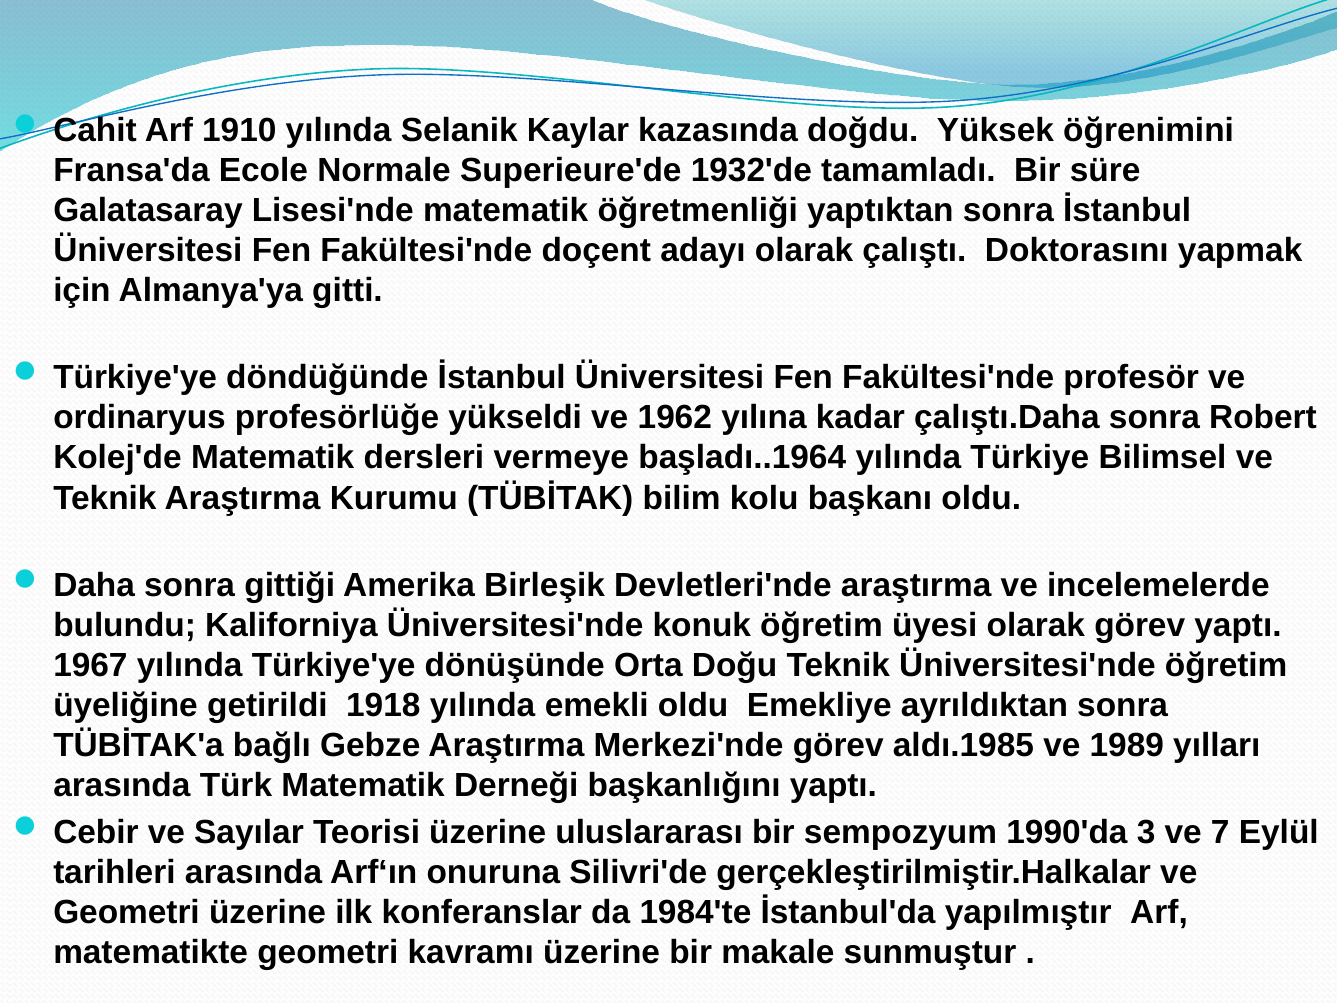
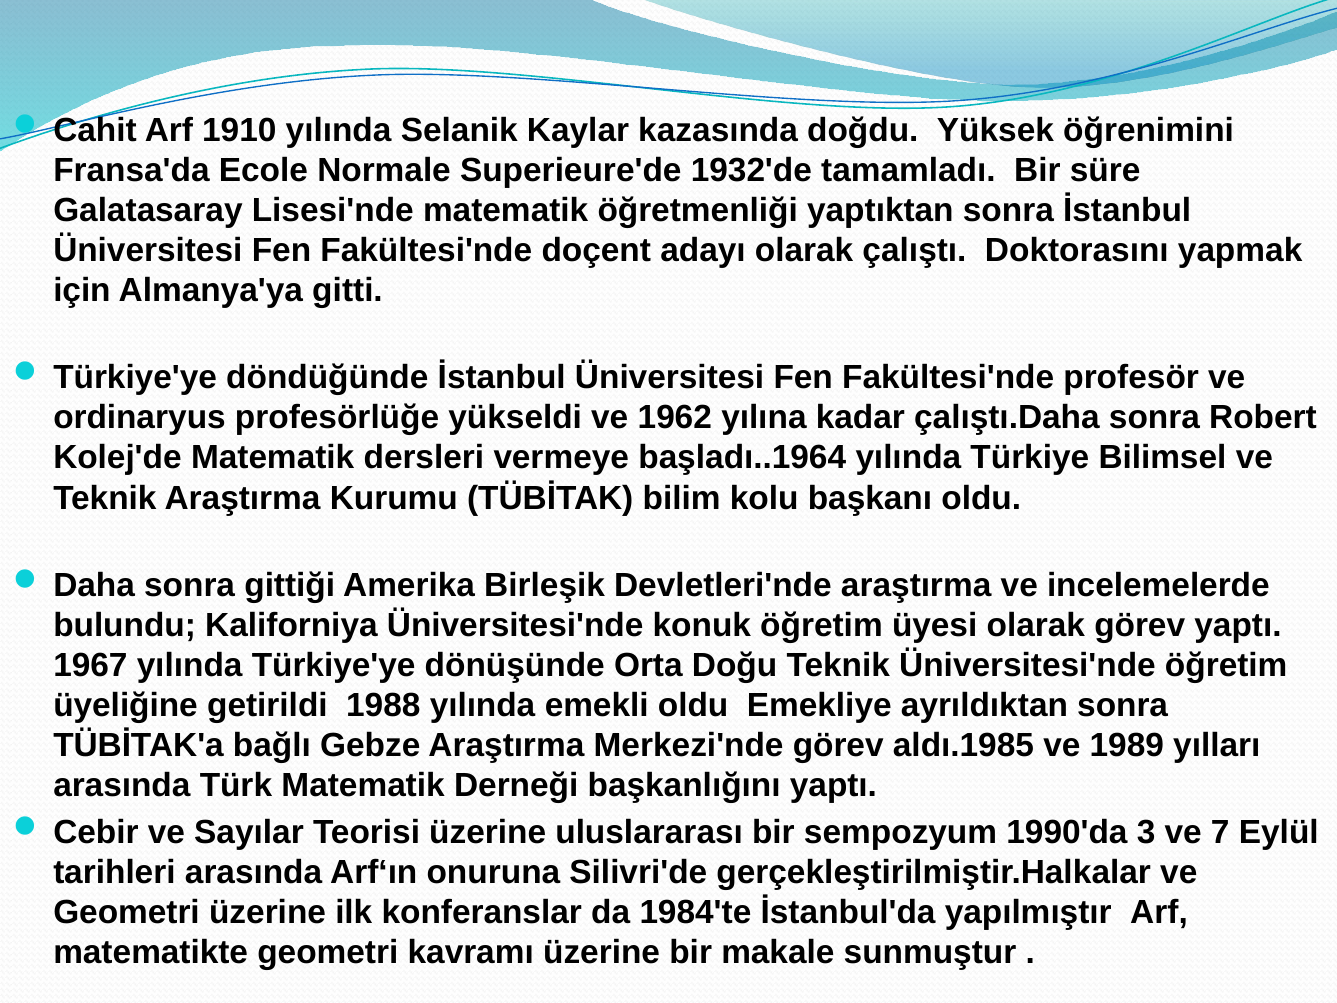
1918: 1918 -> 1988 (383, 705)
